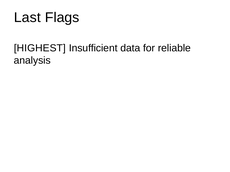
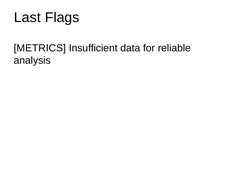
HIGHEST: HIGHEST -> METRICS (40, 48)
